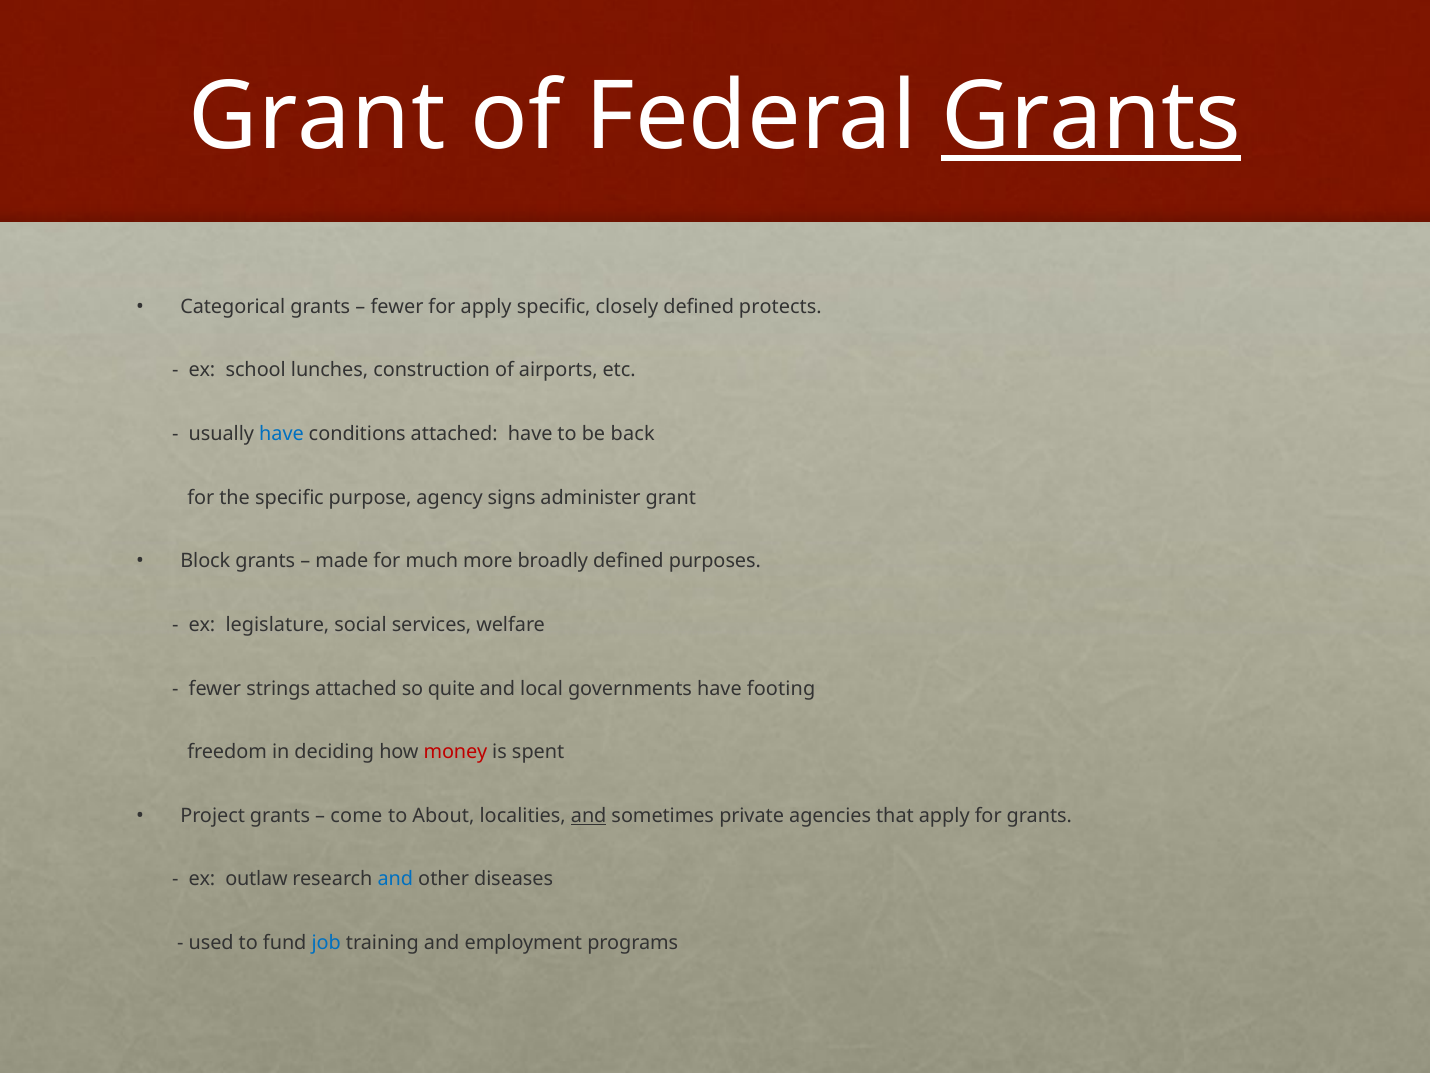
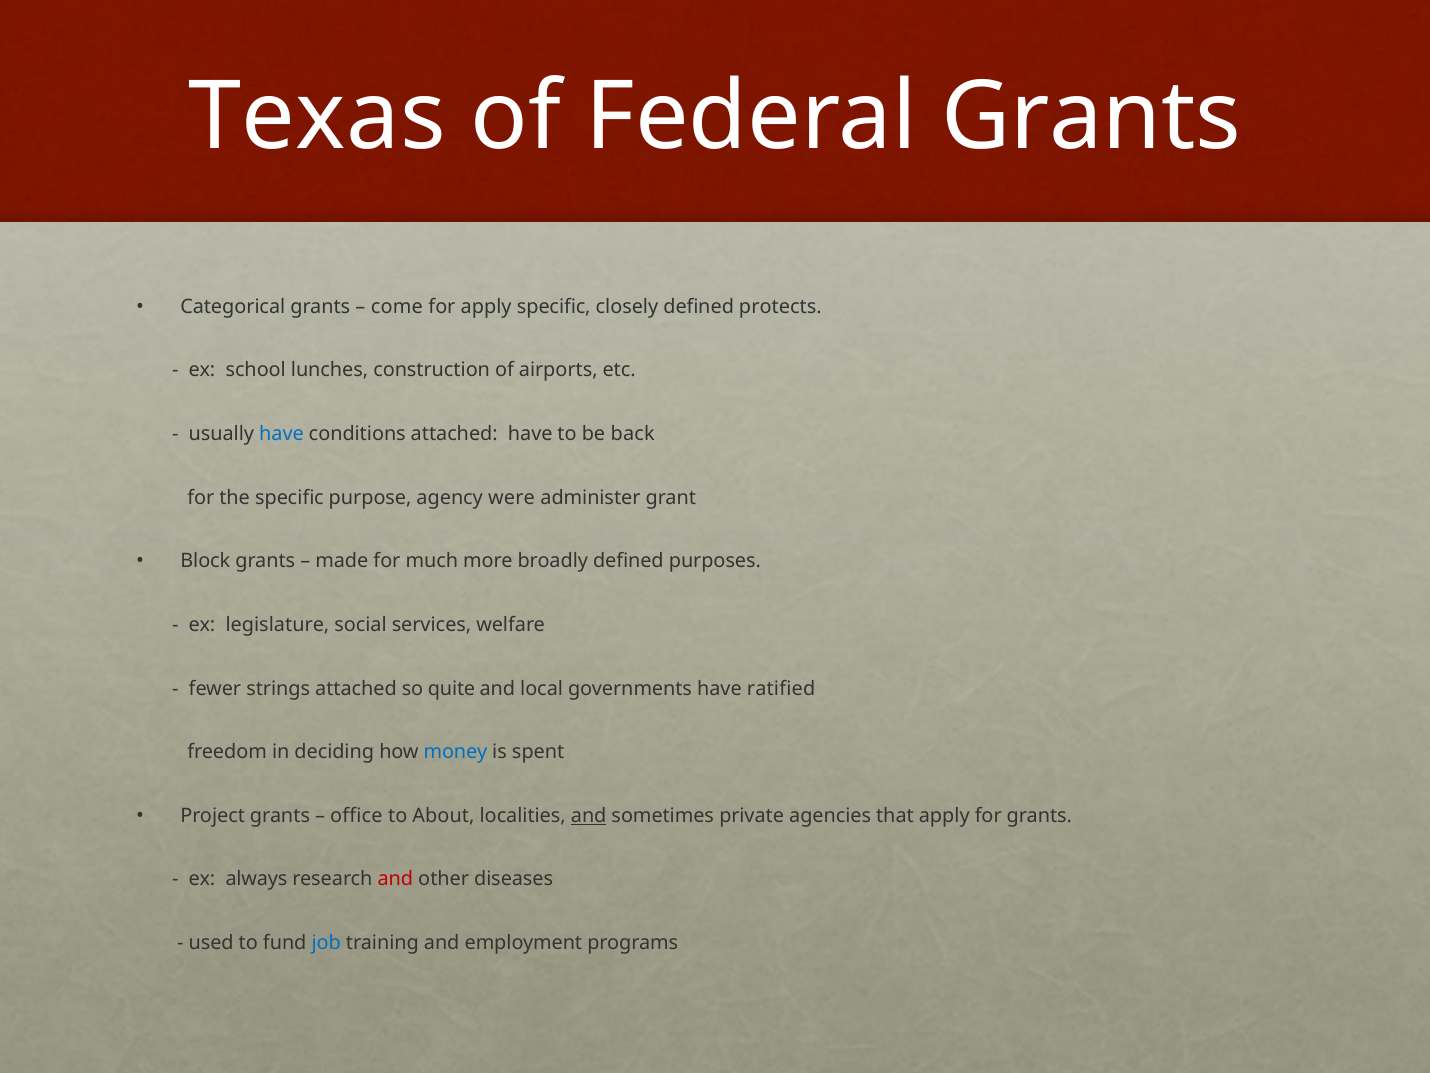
Grant: Grant -> Texas (317, 117)
Grants underline: present -> none (1091, 117)
fewer: fewer -> come (397, 306)
signs: signs -> were (511, 497)
footing: footing -> ratified (781, 688)
money colour: red -> blue (455, 752)
come: come -> office (356, 815)
outlaw: outlaw -> always (256, 879)
and colour: blue -> red (395, 879)
